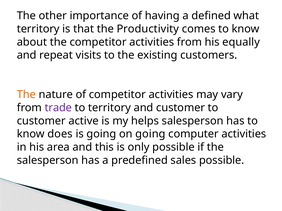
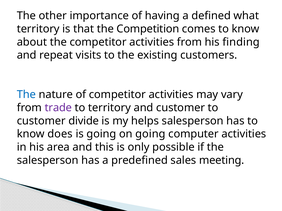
Productivity: Productivity -> Competition (148, 29)
equally: equally -> finding (241, 42)
The colour: orange -> blue (26, 95)
active: active -> divide (84, 121)
sales possible: possible -> meeting (222, 161)
